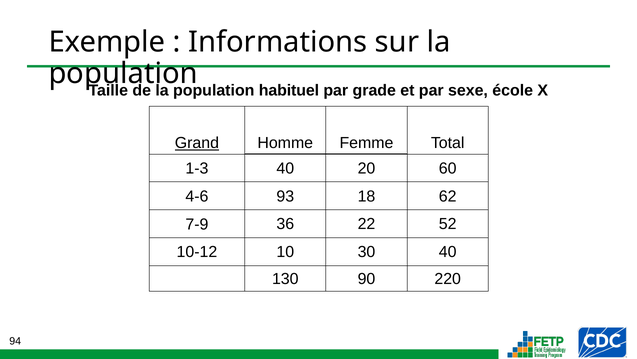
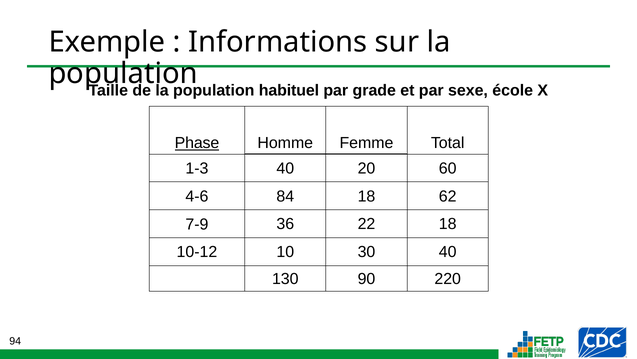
Grand: Grand -> Phase (197, 143)
93: 93 -> 84 (285, 196)
22 52: 52 -> 18 (448, 224)
